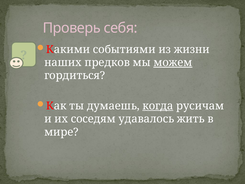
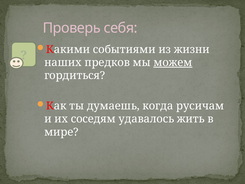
когда underline: present -> none (158, 106)
